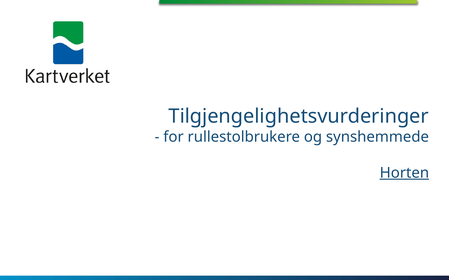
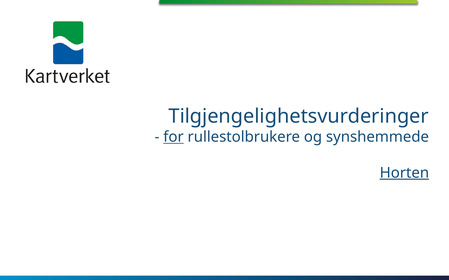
for underline: none -> present (174, 137)
